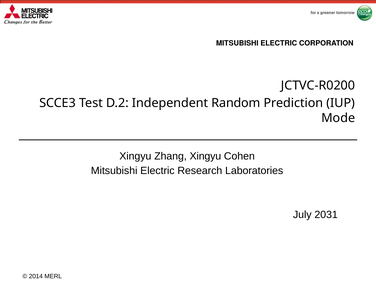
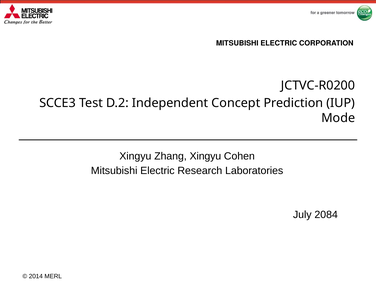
Random: Random -> Concept (236, 103)
2031: 2031 -> 2084 (326, 215)
